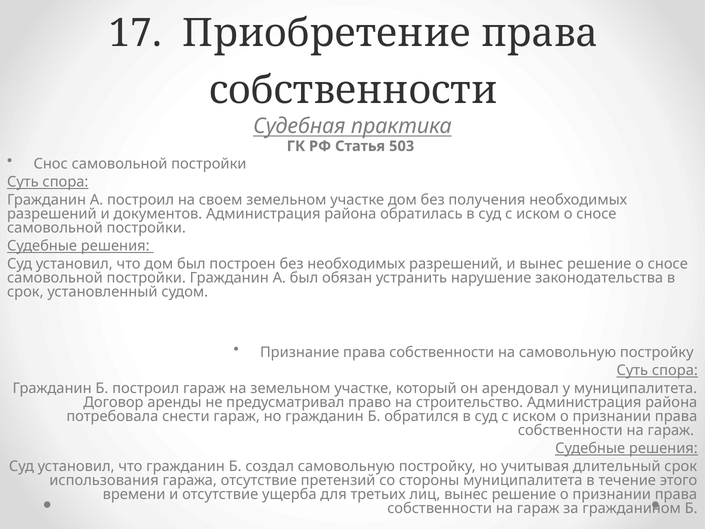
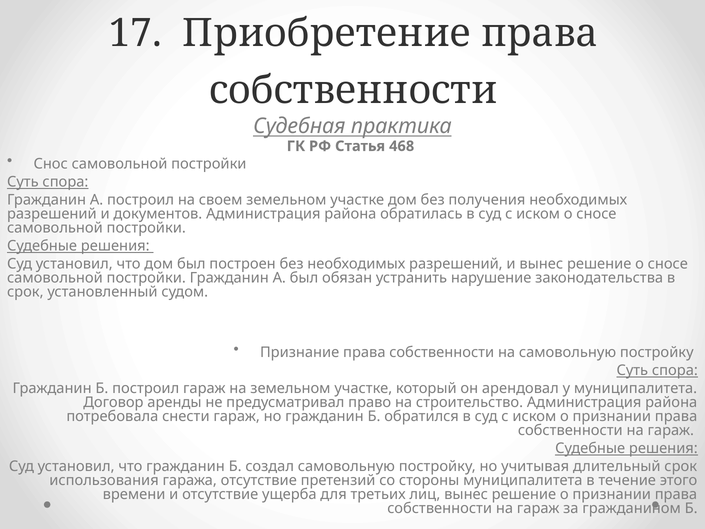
503: 503 -> 468 (402, 146)
